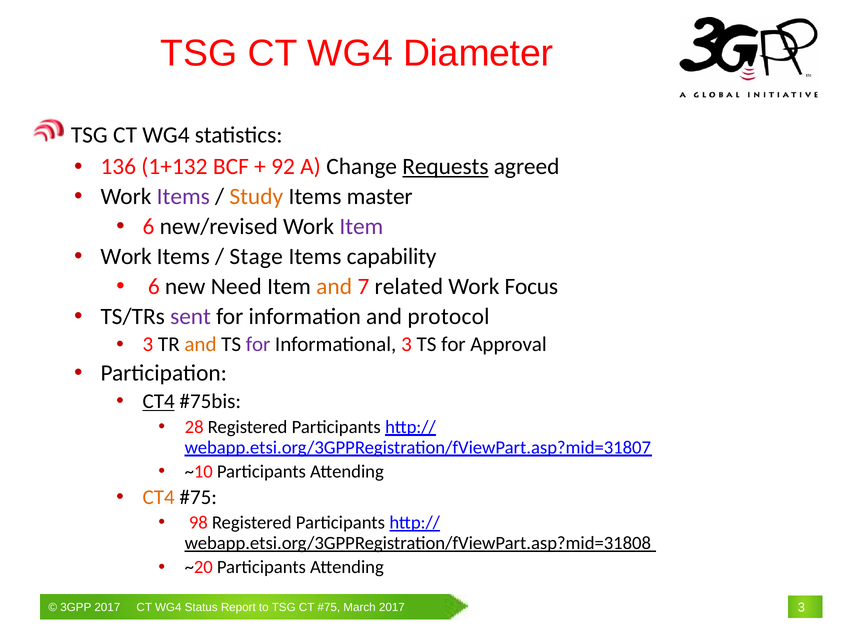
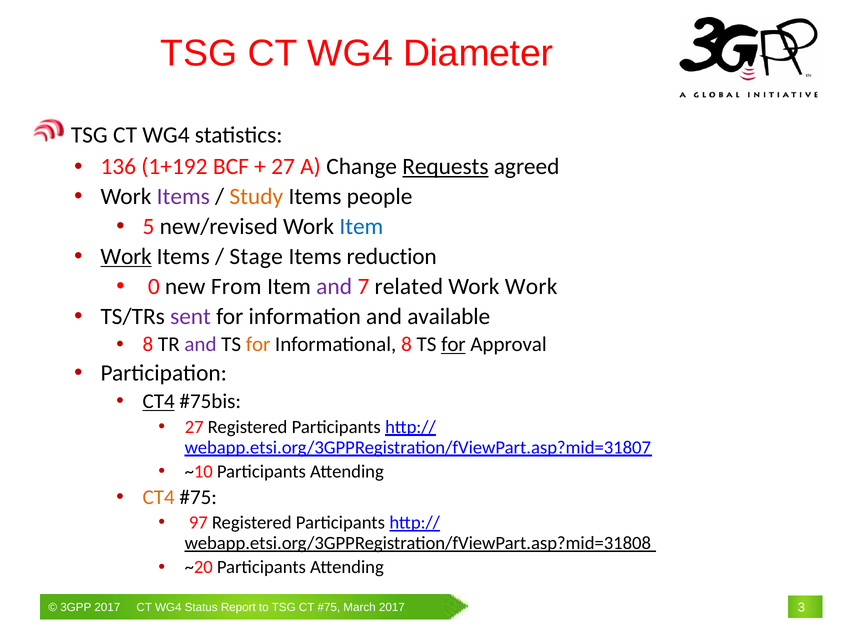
1+132: 1+132 -> 1+192 (174, 167)
92: 92 -> 27 (283, 167)
master: master -> people (380, 197)
6: 6 -> 5 (149, 227)
Item colour: purple -> blue (361, 227)
Work underline: none -> present (126, 257)
capability: capability -> reduction (392, 257)
6: 6 -> 0 (154, 287)
Need: Need -> From (236, 287)
and colour: orange -> purple (334, 287)
Work Focus: Focus -> Work (531, 287)
protocol: protocol -> available (449, 317)
3: 3 -> 8 (148, 345)
and colour: orange -> purple (200, 345)
for colour: purple -> orange (258, 345)
Informational 3: 3 -> 8 (407, 345)
for underline: none -> present (453, 345)
28: 28 -> 27 (194, 427)
98: 98 -> 97 (198, 523)
